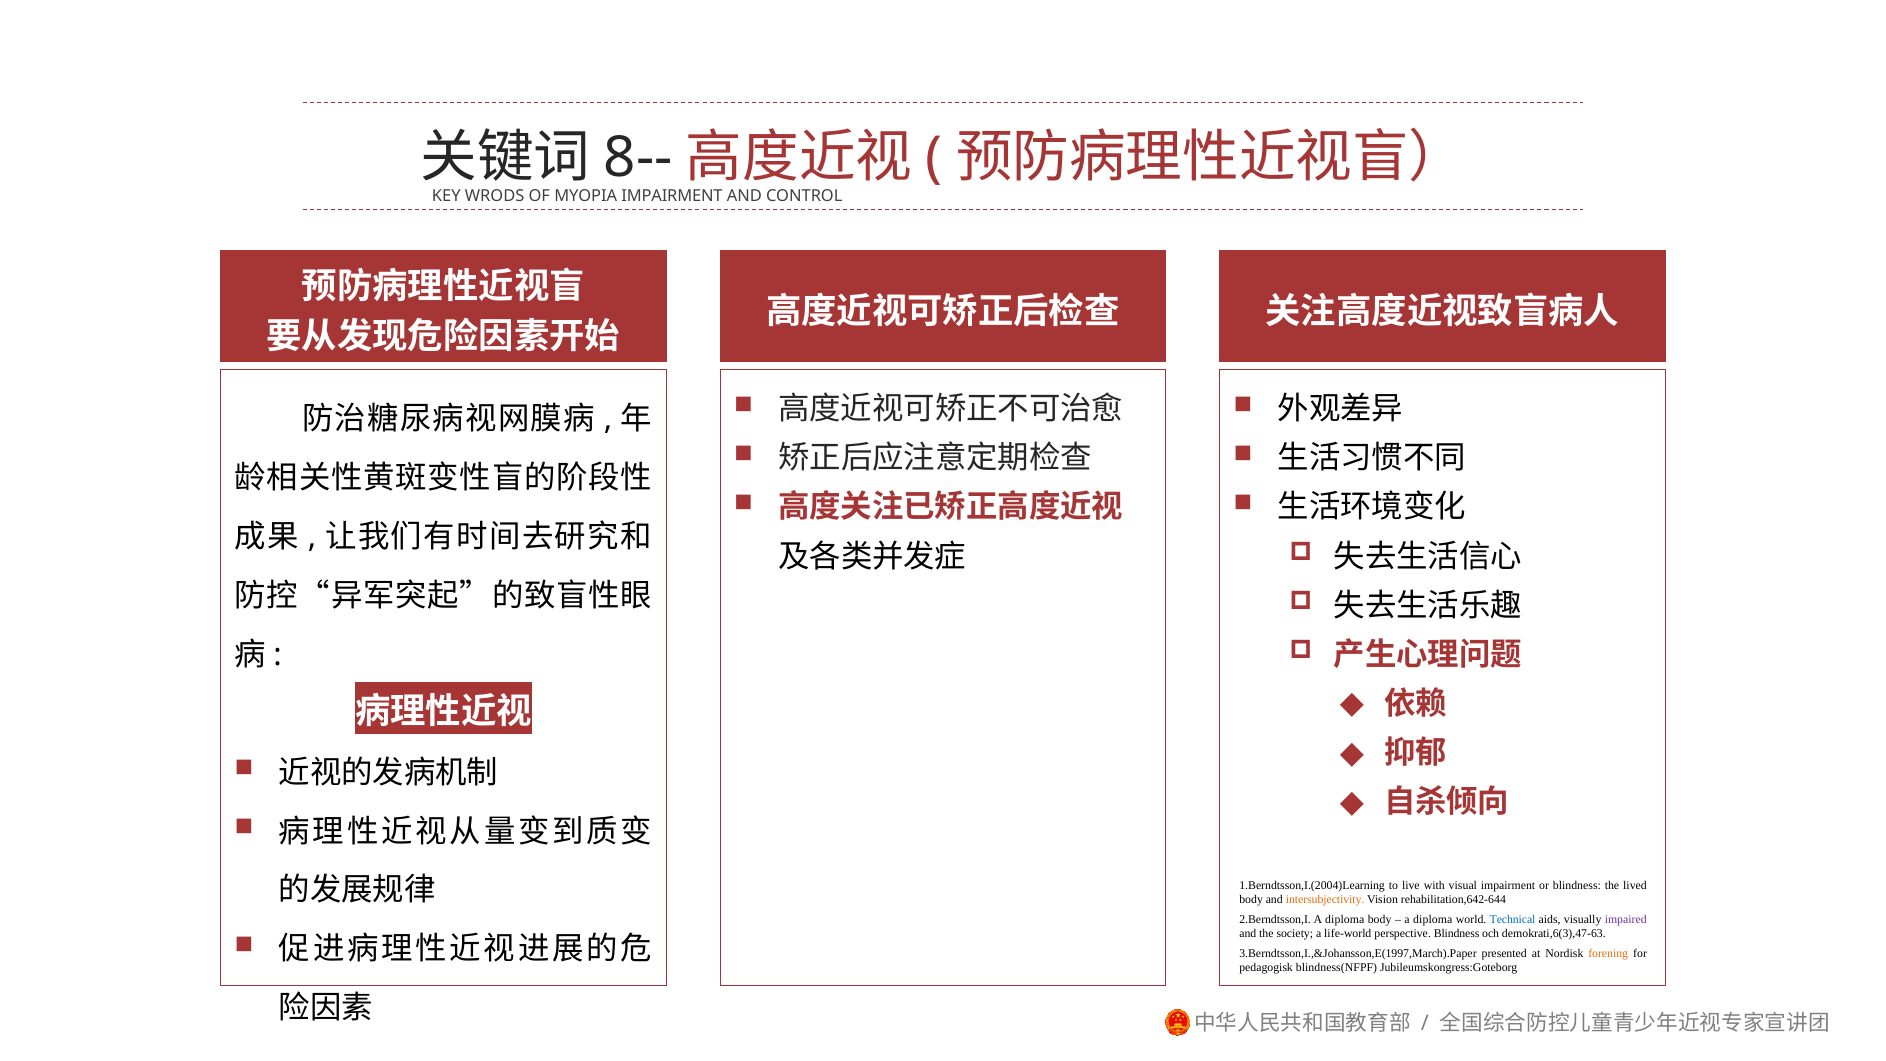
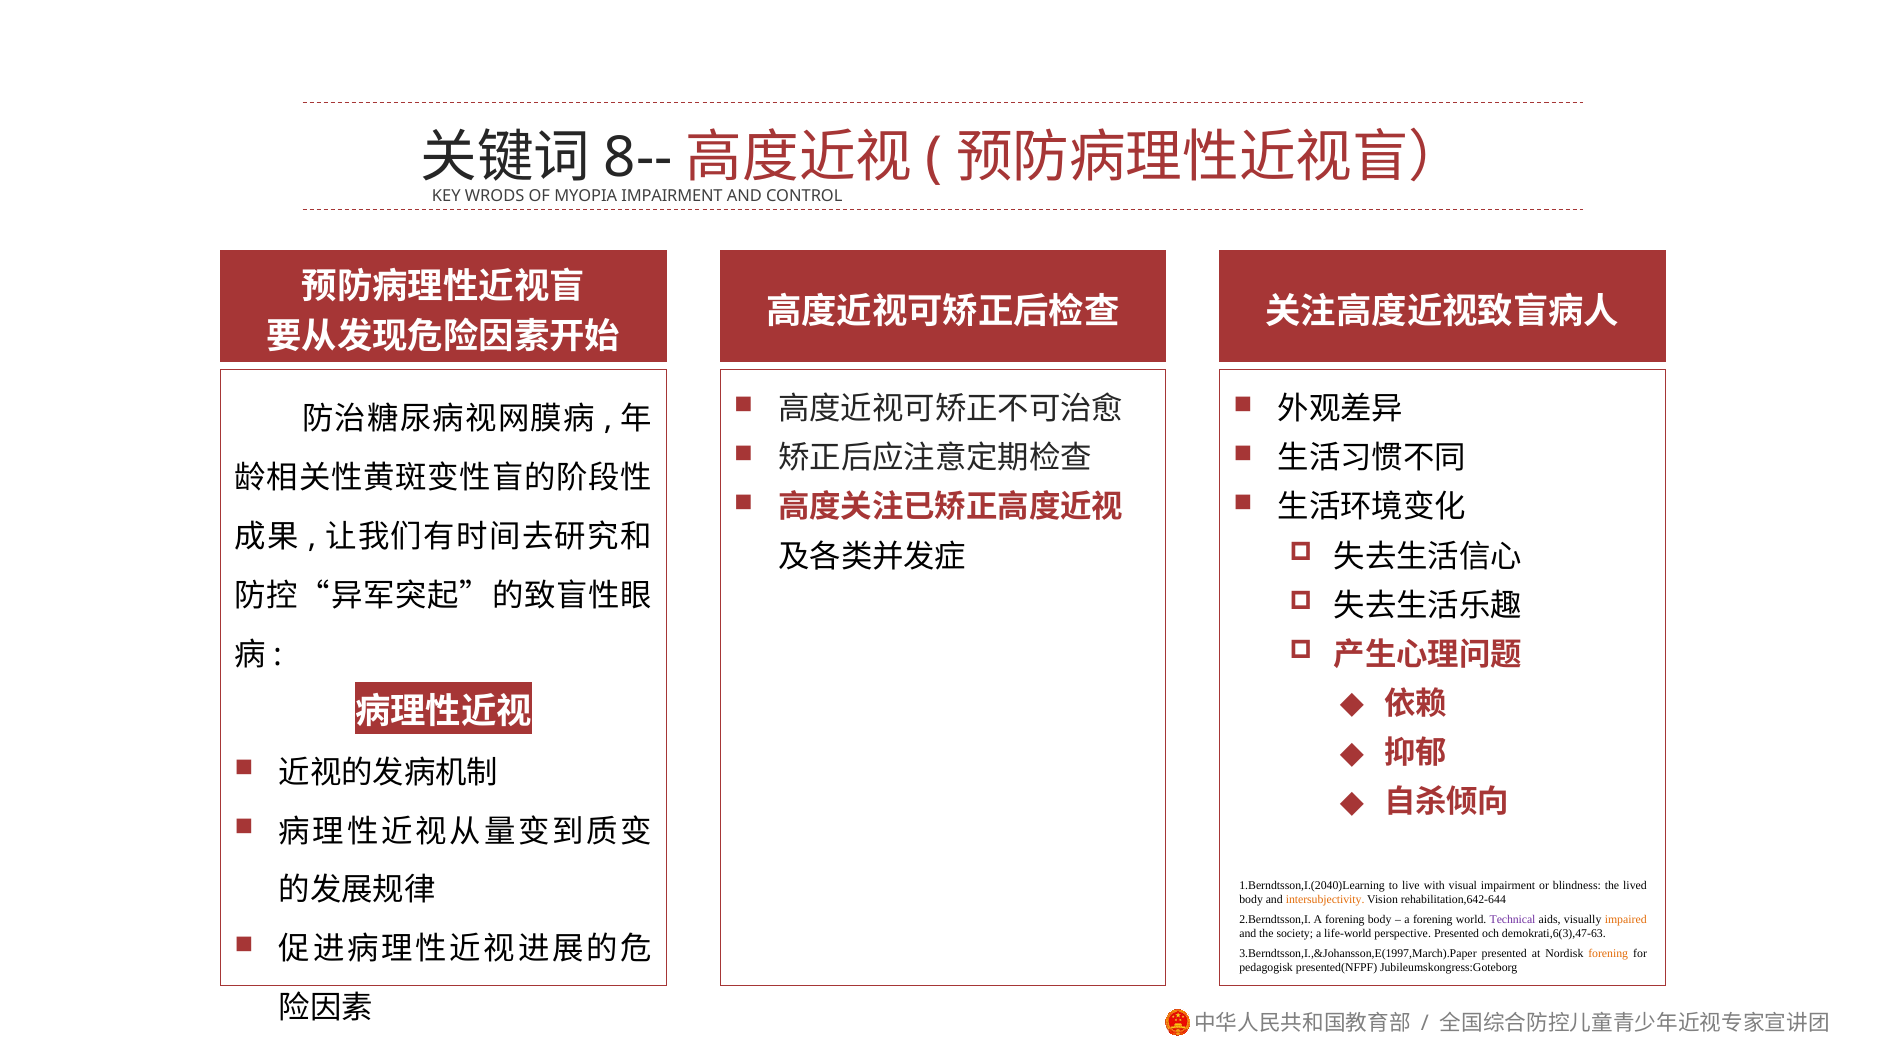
1.Berndtsson,I.(2004)Learning: 1.Berndtsson,I.(2004)Learning -> 1.Berndtsson,I.(2040)Learning (1312, 885)
2.Berndtsson,I A diploma: diploma -> forening (1345, 920)
diploma: diploma -> forening (1433, 920)
Technical colour: blue -> purple (1513, 920)
impaired colour: purple -> orange (1626, 920)
perspective Blindness: Blindness -> Presented (1457, 934)
blindness(NFPF: blindness(NFPF -> presented(NFPF (1337, 968)
